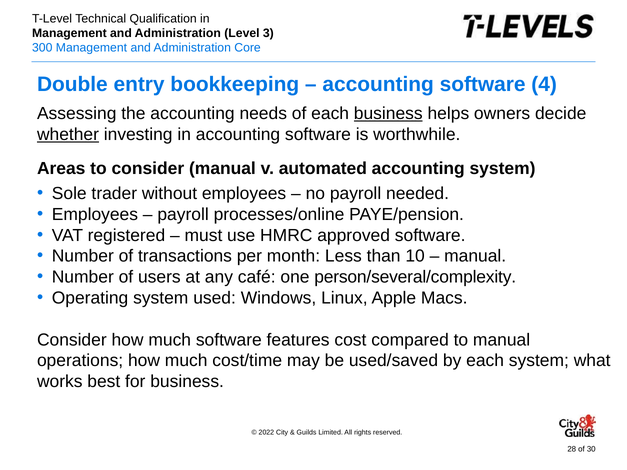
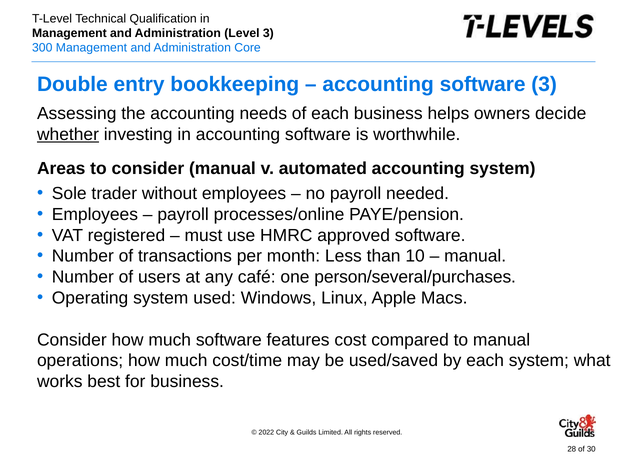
software 4: 4 -> 3 (544, 84)
business underline: present -> none (388, 113)
person/several/complexity: person/several/complexity -> person/several/purchases (415, 277)
